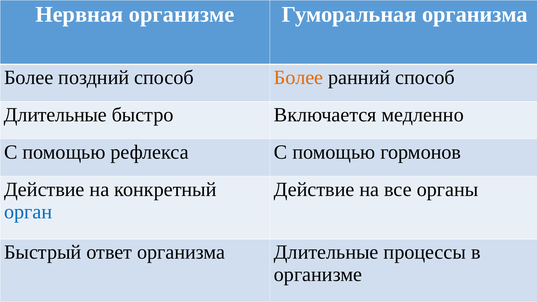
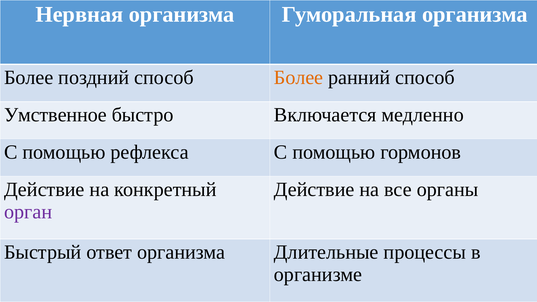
Нервная организме: организме -> организма (182, 15)
Длительные: Длительные -> Умственное (55, 115)
орган colour: blue -> purple (28, 212)
